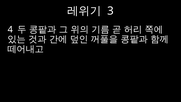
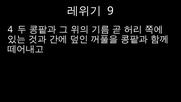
3: 3 -> 9 (111, 11)
